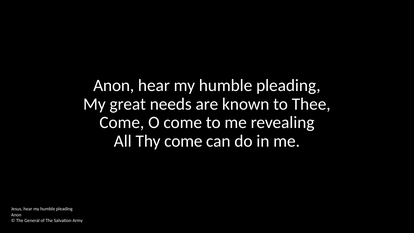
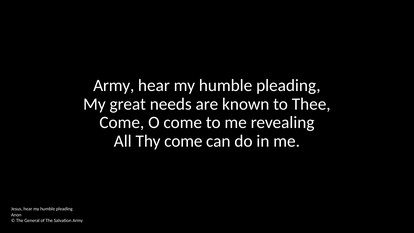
Anon: Anon -> Army (114, 85)
